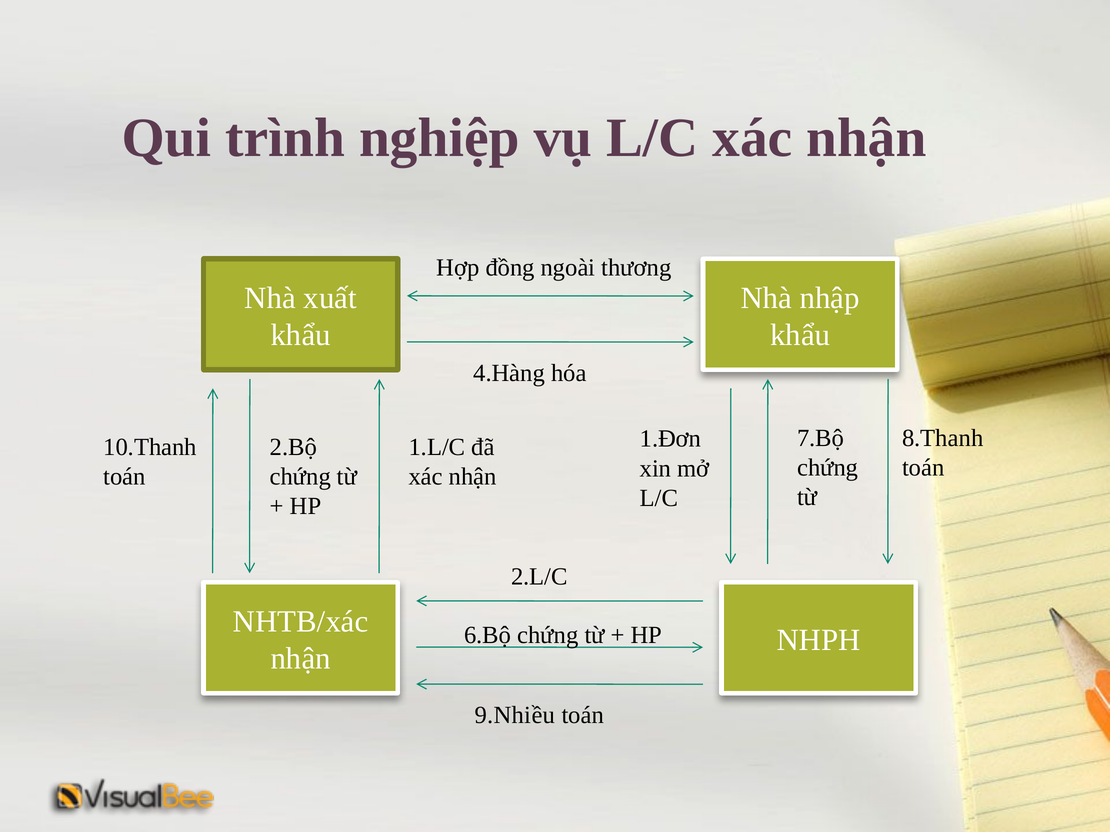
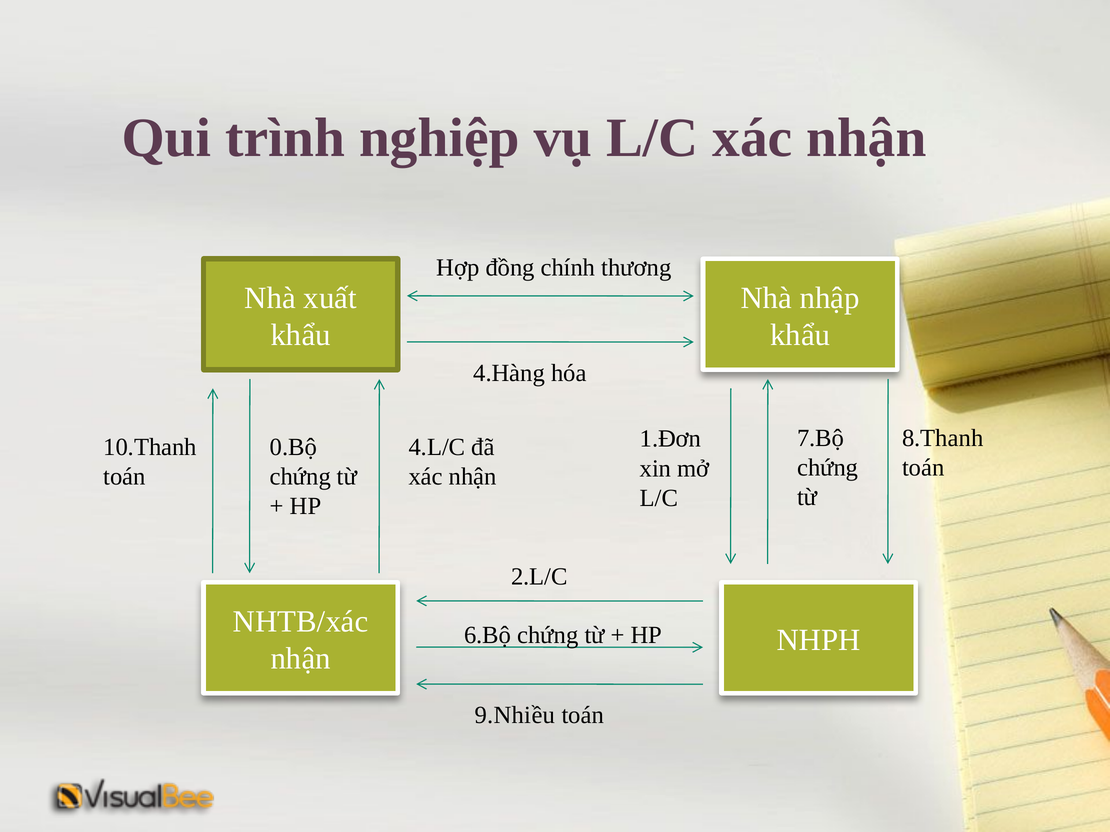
ngoài: ngoài -> chính (568, 268)
2.Bộ: 2.Bộ -> 0.Bộ (293, 447)
1.L/C: 1.L/C -> 4.L/C (437, 447)
